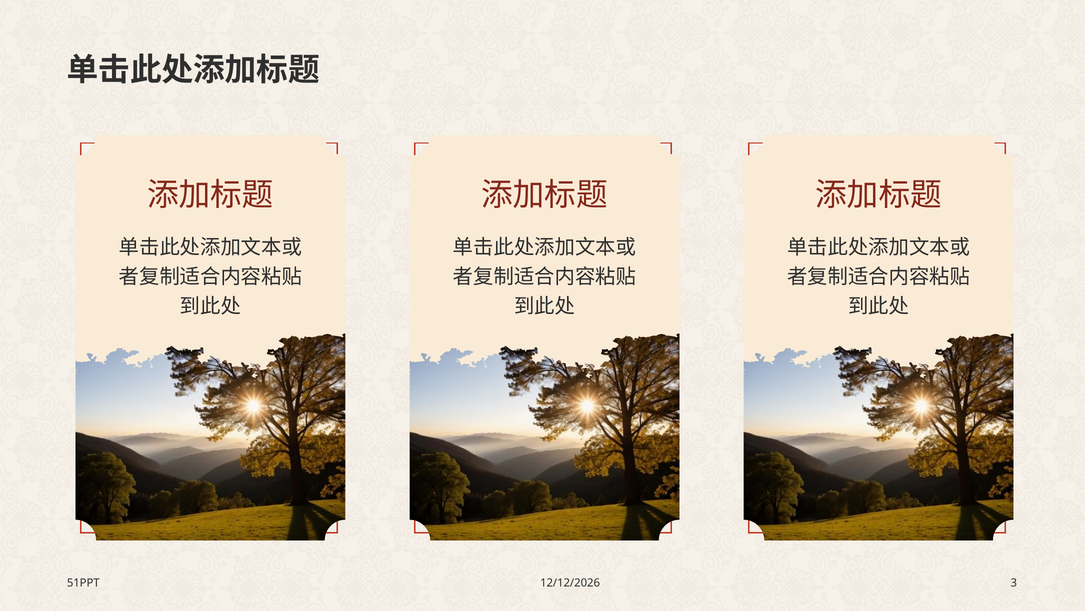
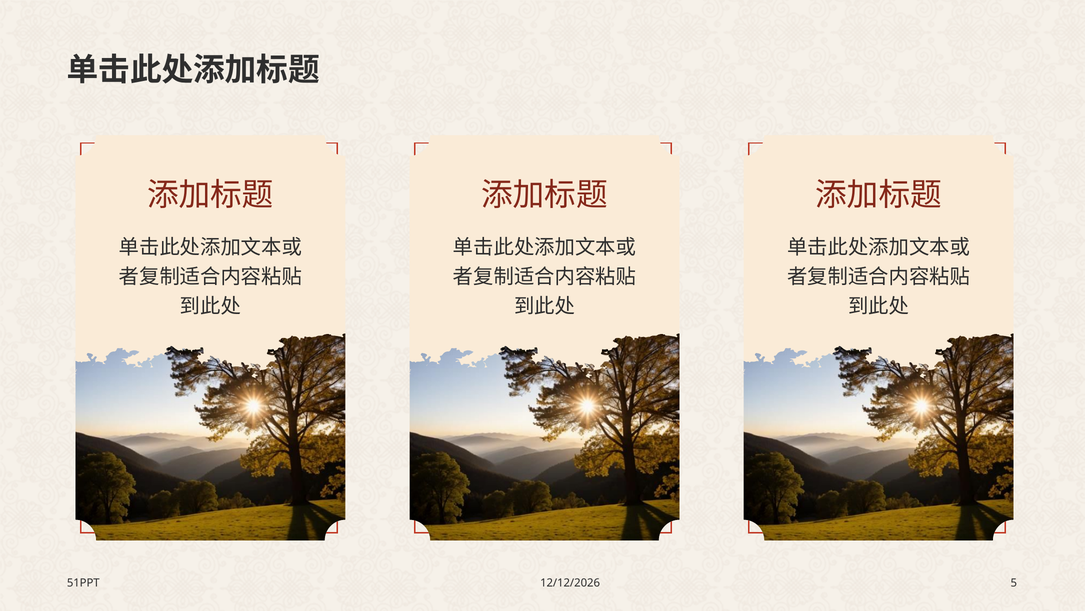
3: 3 -> 5 (1014, 583)
